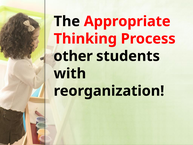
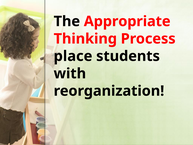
other: other -> place (73, 56)
